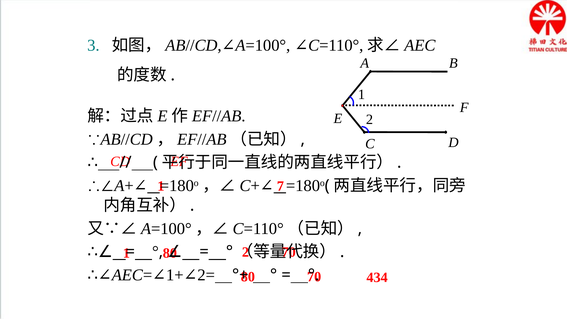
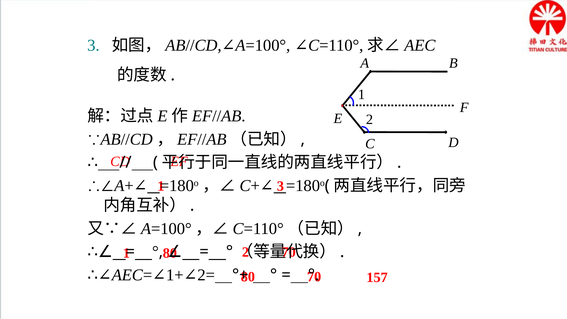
7: 7 -> 3 (280, 186)
434: 434 -> 157 (377, 277)
